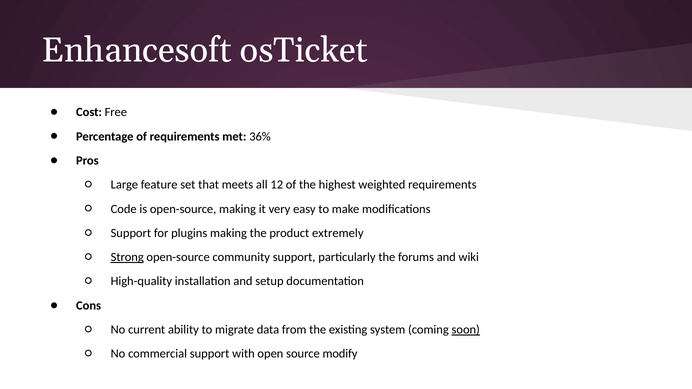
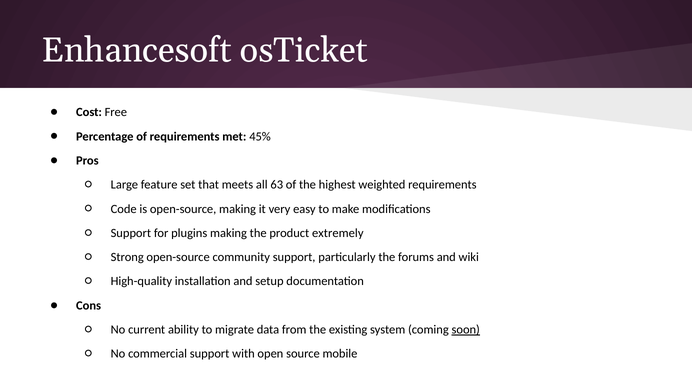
36%: 36% -> 45% (260, 137)
12: 12 -> 63 (277, 185)
Strong underline: present -> none (127, 257)
modify: modify -> mobile (340, 354)
